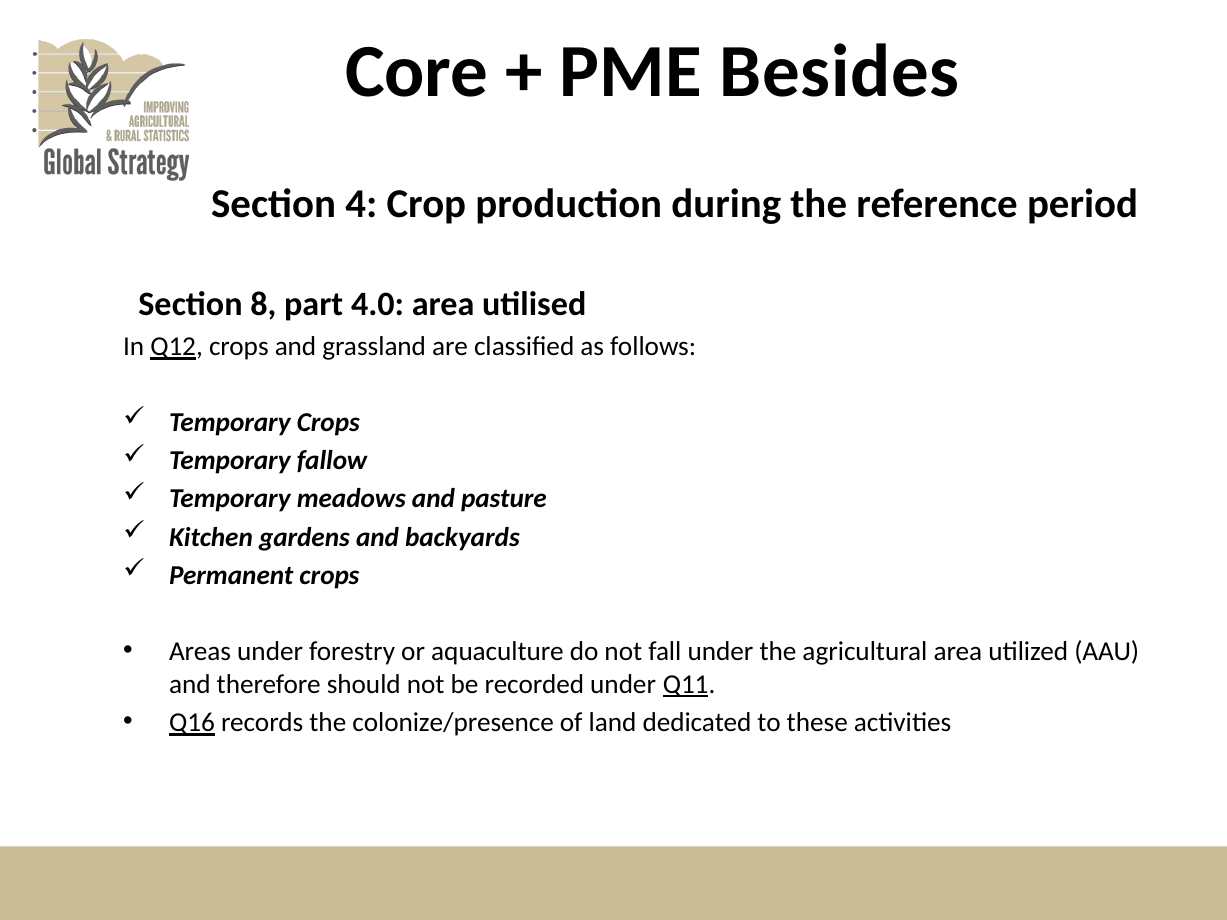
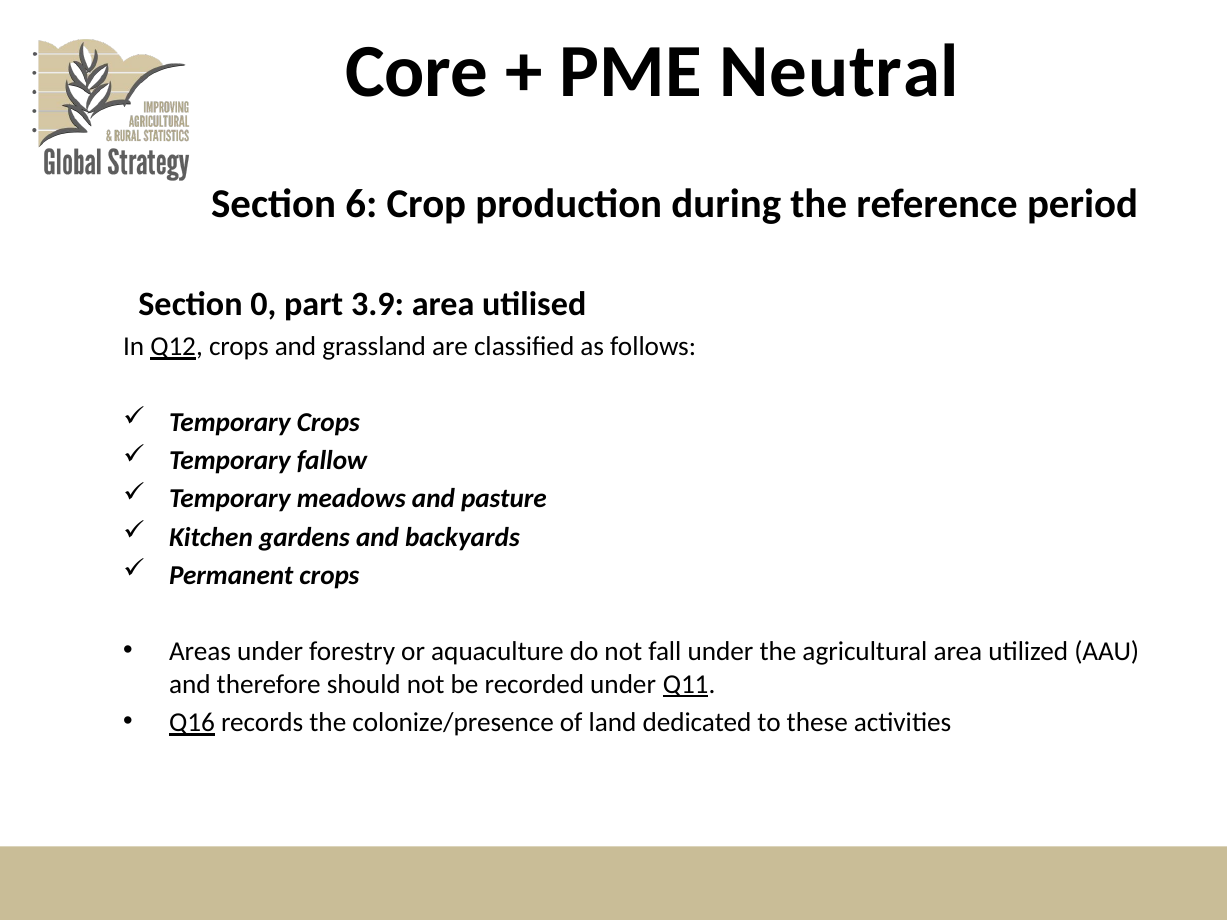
Besides: Besides -> Neutral (839, 72)
4: 4 -> 6 (361, 204)
8: 8 -> 0 (263, 305)
4.0: 4.0 -> 3.9 (378, 305)
